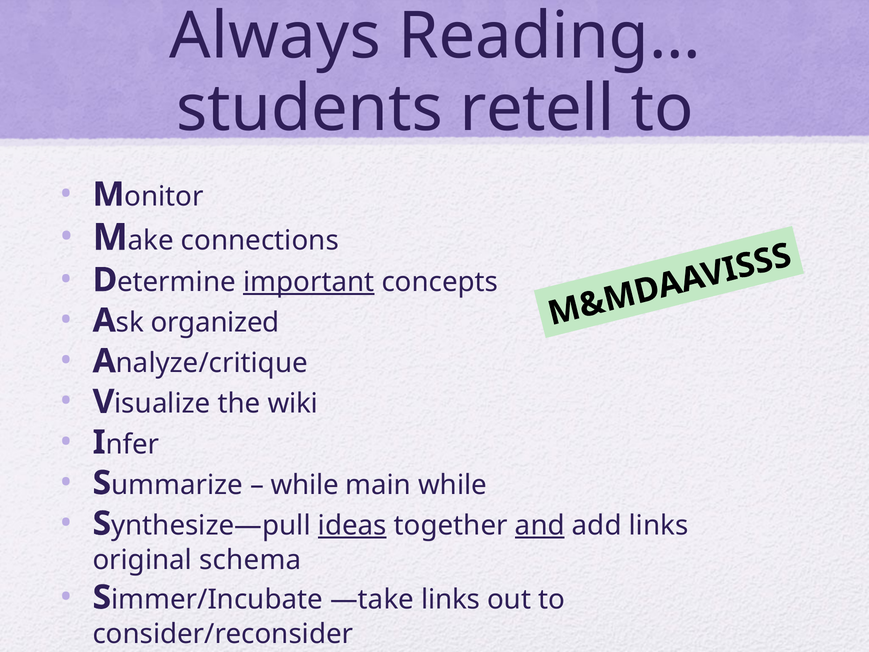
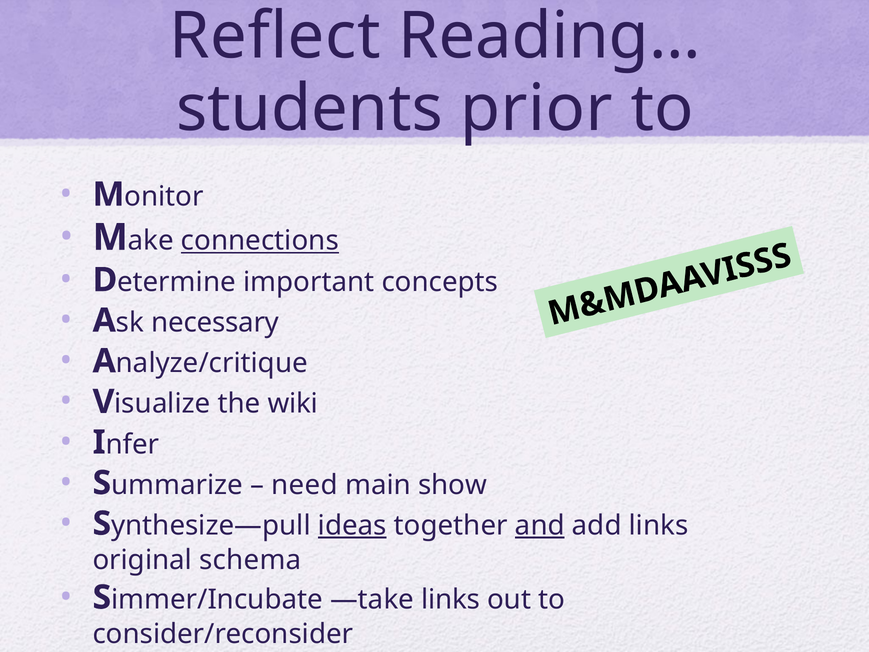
Always: Always -> Reflect (275, 36)
retell: retell -> prior (536, 109)
connections underline: none -> present (260, 241)
important underline: present -> none (309, 282)
organized: organized -> necessary (215, 322)
while: while -> need (305, 485)
main while: while -> show (453, 485)
